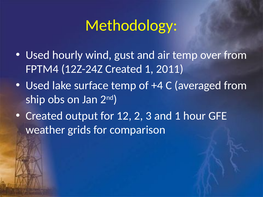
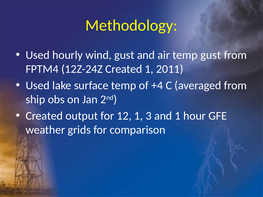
temp over: over -> gust (211, 55)
12 2: 2 -> 1 (139, 116)
